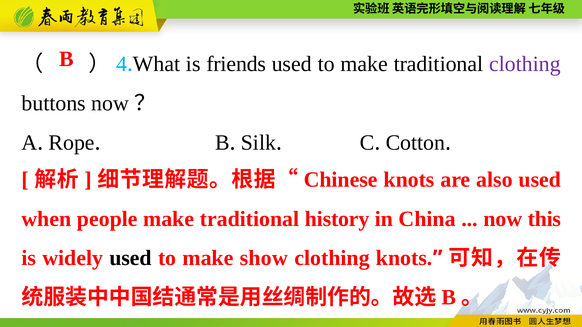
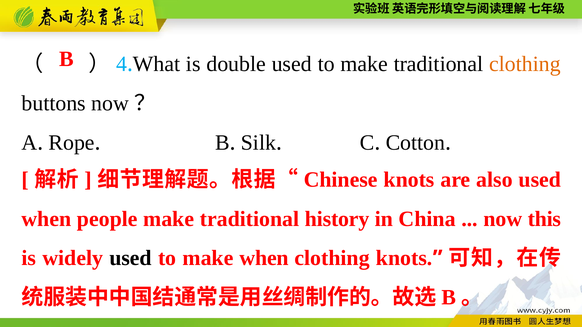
friends: friends -> double (236, 64)
clothing colour: purple -> orange (525, 64)
make show: show -> when (264, 258)
